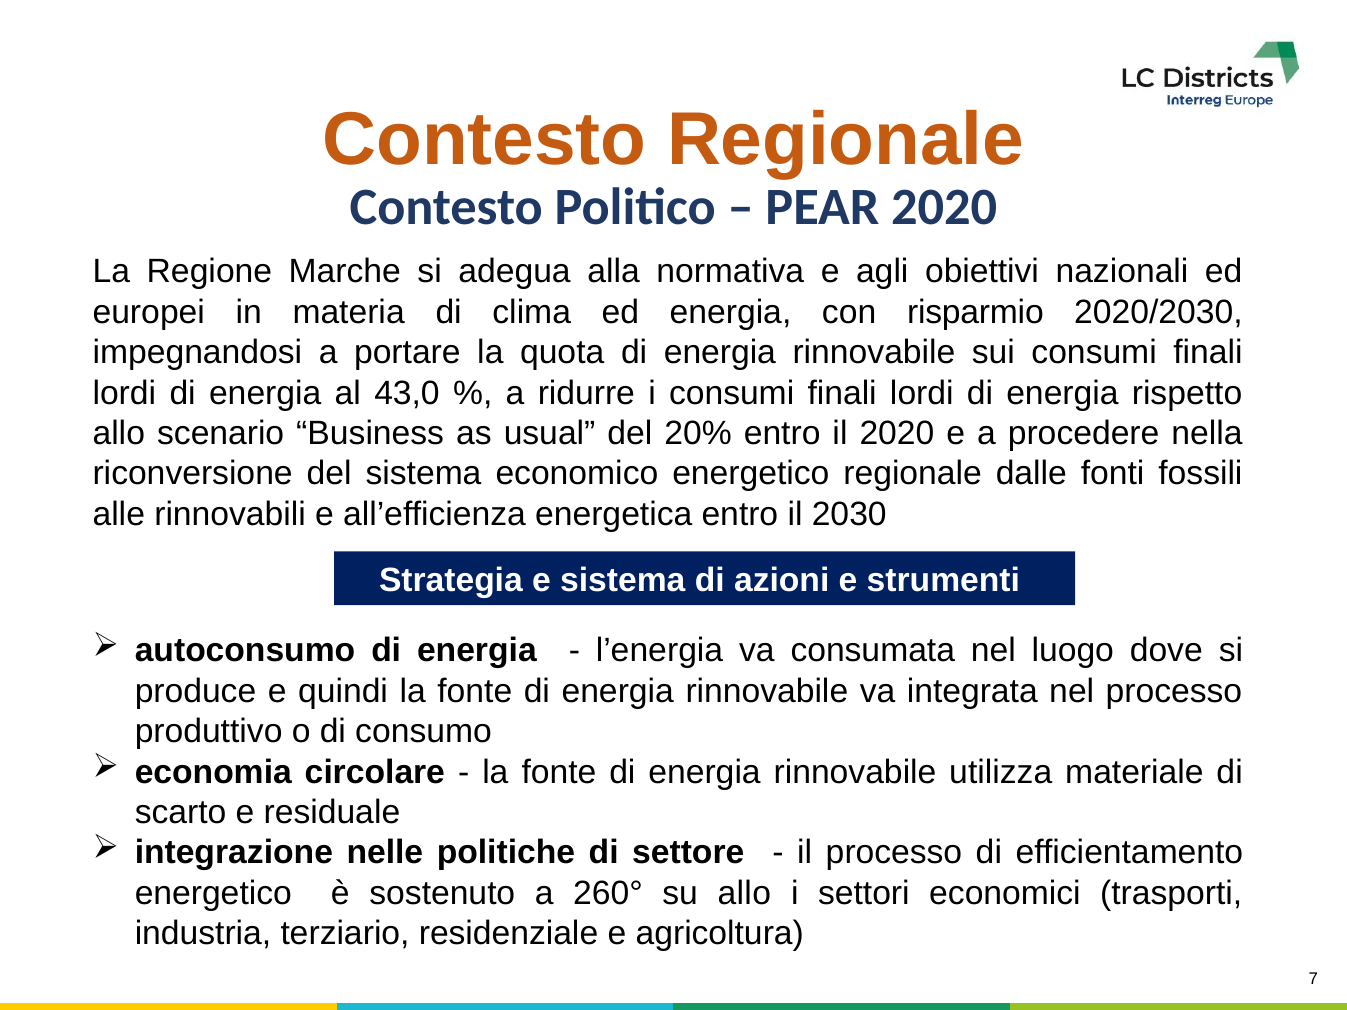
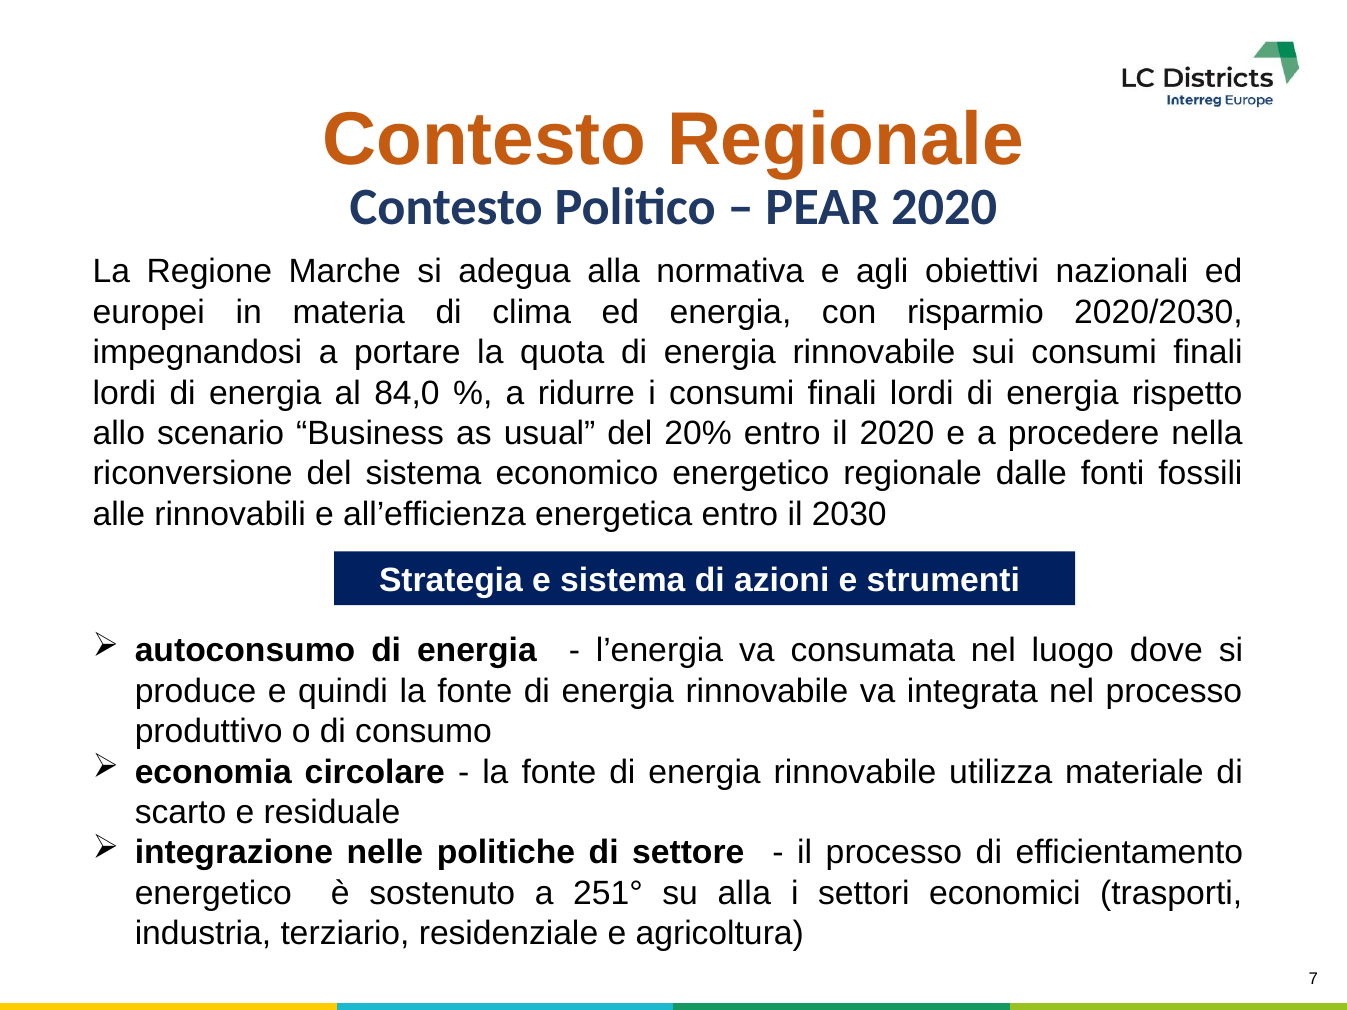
43,0: 43,0 -> 84,0 (407, 393)
260°: 260° -> 251° (608, 893)
su allo: allo -> alla (744, 893)
